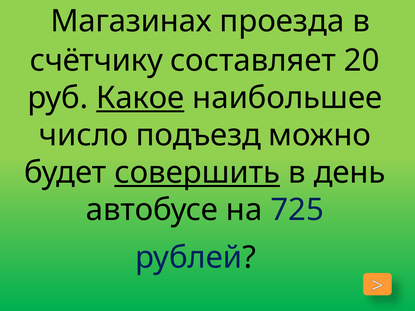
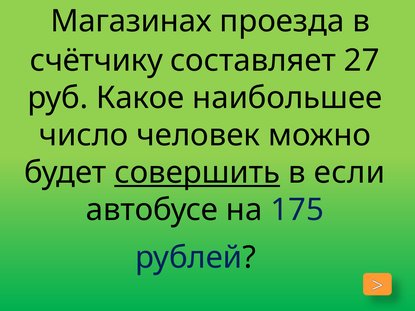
20: 20 -> 27 (362, 61)
Какое underline: present -> none (140, 98)
подъезд: подъезд -> человек (198, 135)
день: день -> если (349, 173)
725: 725 -> 175 (297, 210)
